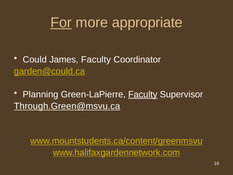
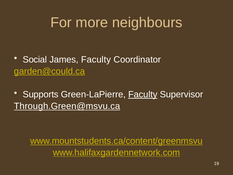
For underline: present -> none (61, 23)
appropriate: appropriate -> neighbours (147, 23)
Could: Could -> Social (35, 59)
Planning: Planning -> Supports (41, 94)
